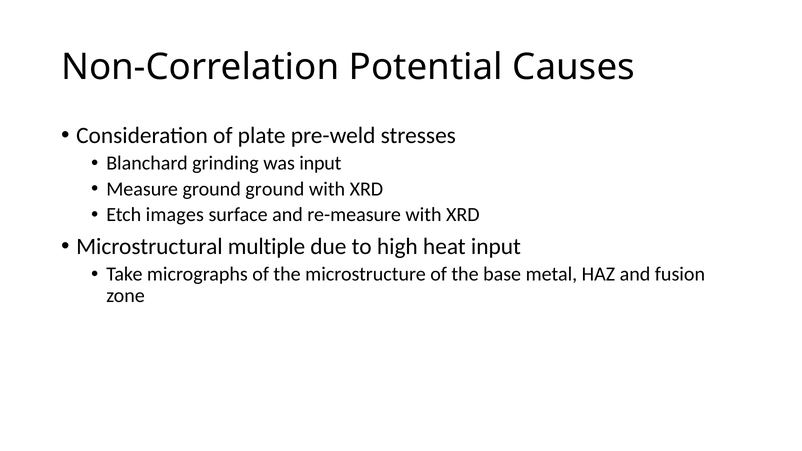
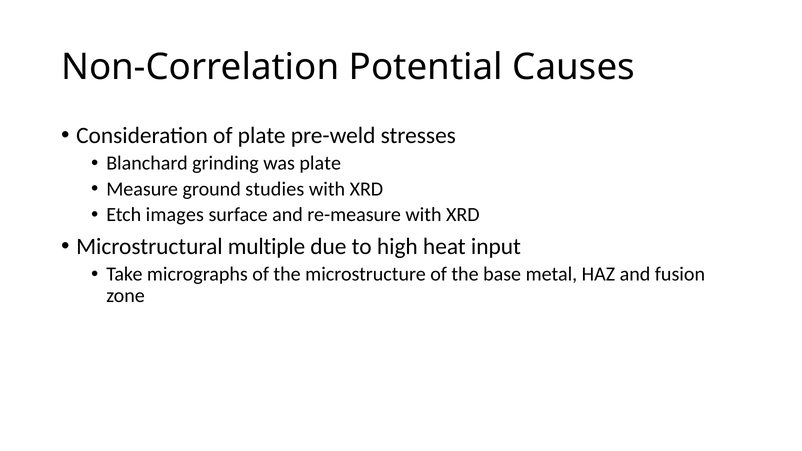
was input: input -> plate (320, 163)
ground ground: ground -> studies (275, 189)
